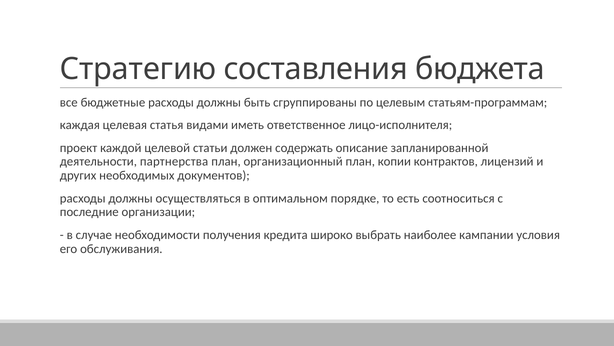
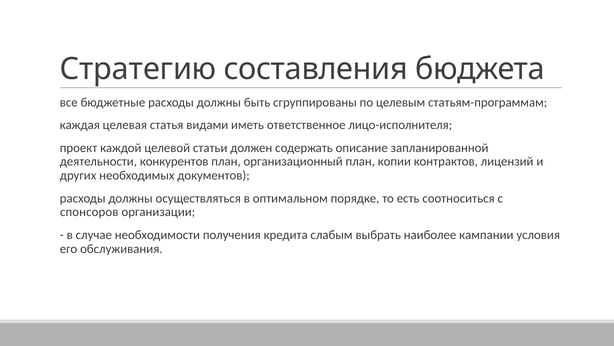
партнерства: партнерства -> конкурентов (174, 161)
последние: последние -> спонсоров (89, 212)
широко: широко -> слабым (332, 235)
